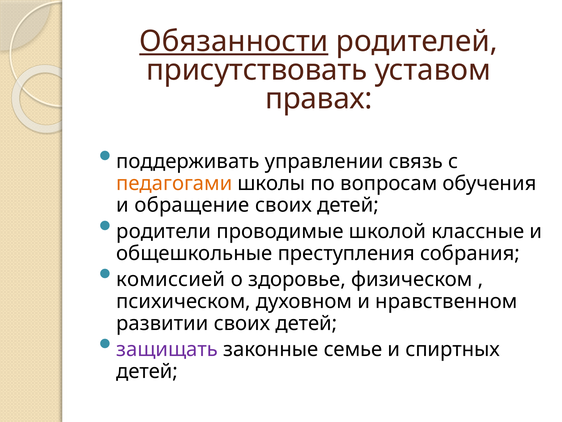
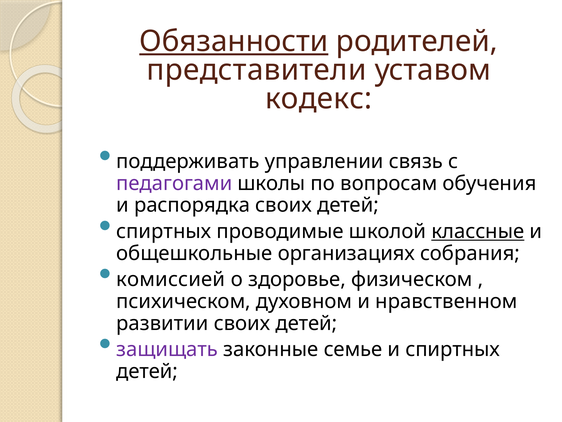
присутствовать: присутствовать -> представители (256, 70)
правах: правах -> кодекс (319, 98)
педагогами colour: orange -> purple (174, 183)
обращение: обращение -> распорядка (192, 205)
родители: родители -> спиртных (164, 231)
классные underline: none -> present (478, 231)
преступления: преступления -> организациях (346, 253)
